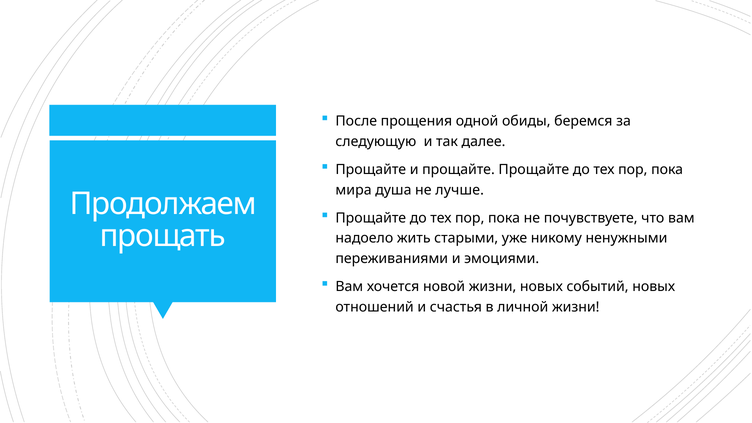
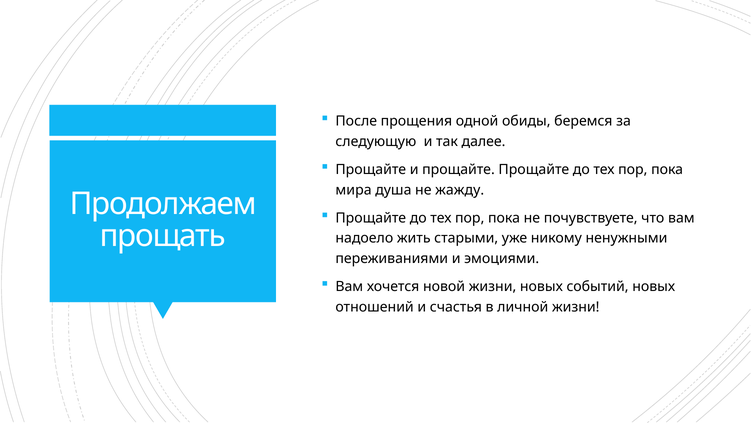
лучше: лучше -> жажду (460, 190)
